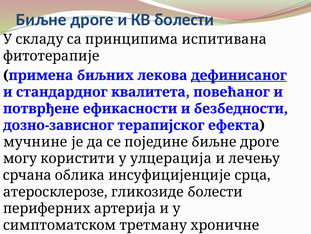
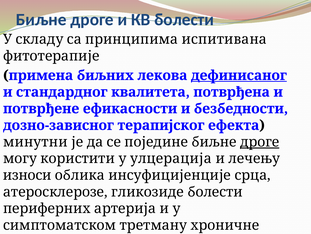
повећаног: повећаног -> потврђена (232, 92)
мучнине: мучнине -> минутни (35, 142)
дроге underline: none -> present (260, 142)
срчана: срчана -> износи (27, 175)
